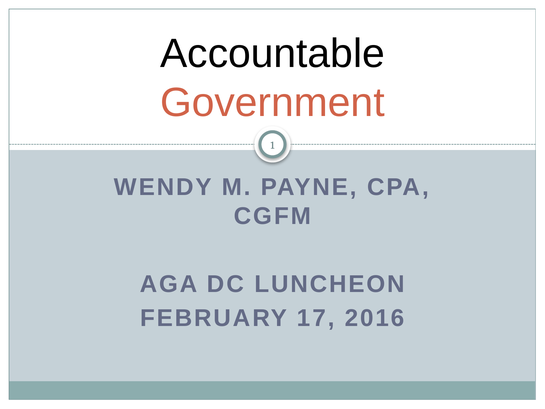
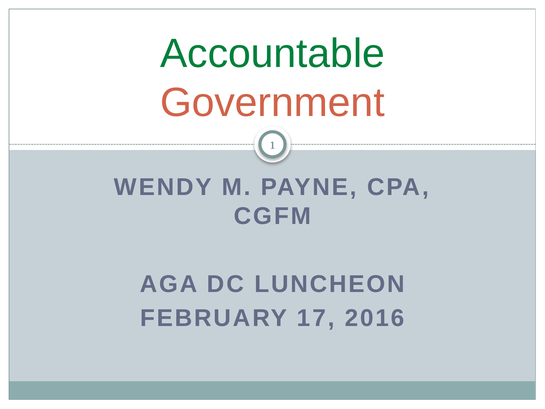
Accountable colour: black -> green (272, 54)
